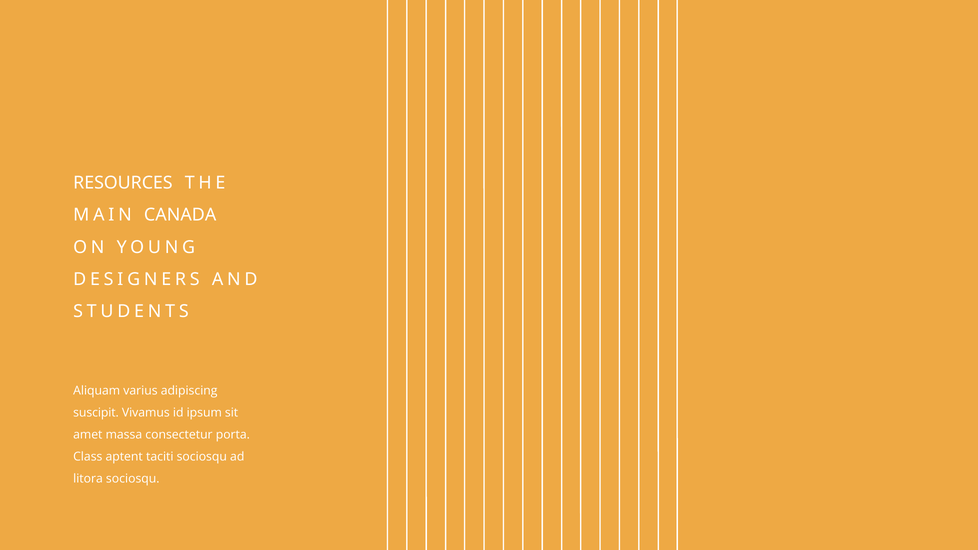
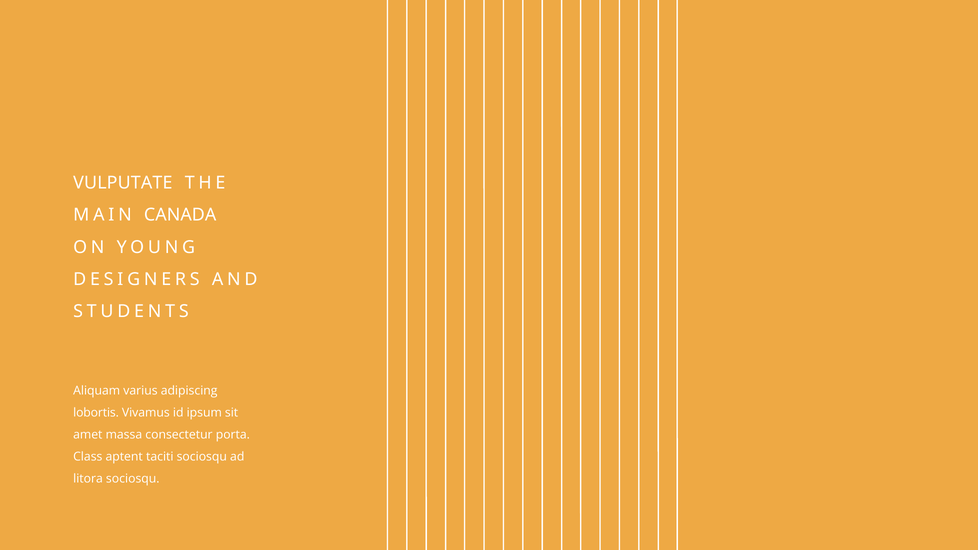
RESOURCES: RESOURCES -> VULPUTATE (123, 183)
suscipit: suscipit -> lobortis (96, 413)
